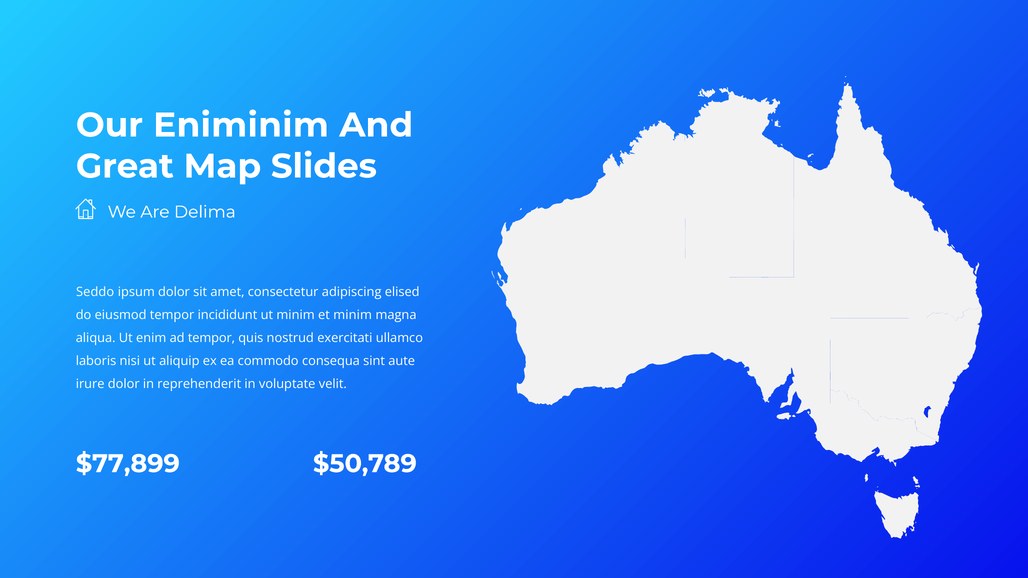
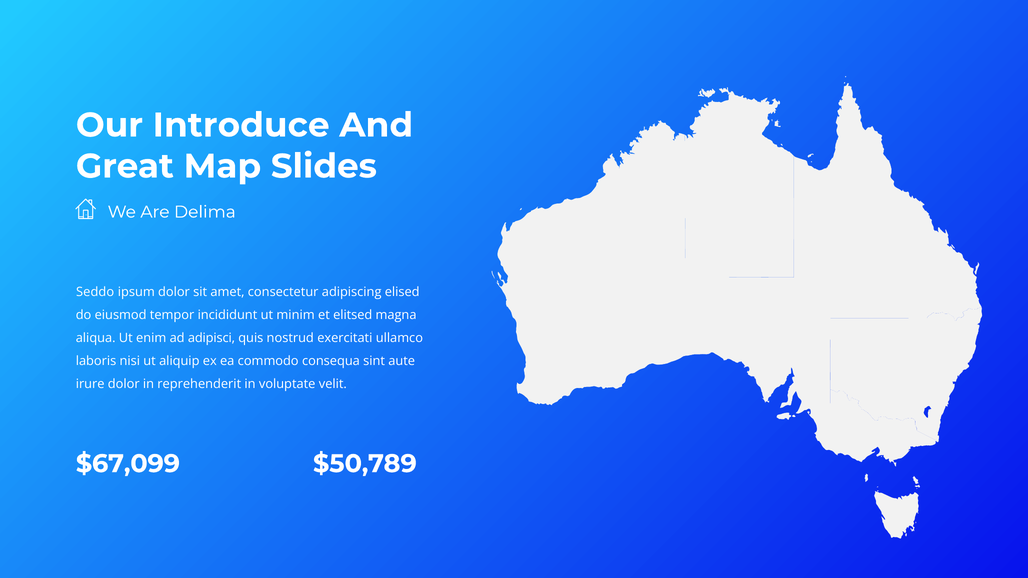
Eniminim: Eniminim -> Introduce (241, 125)
et minim: minim -> elitsed (353, 315)
ad tempor: tempor -> adipisci (211, 338)
$77,899: $77,899 -> $67,099 (128, 464)
